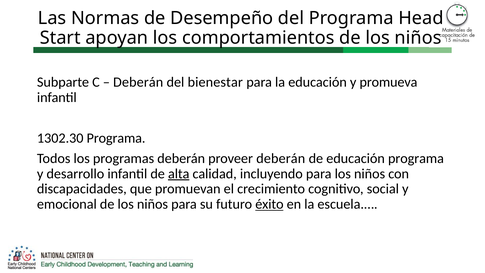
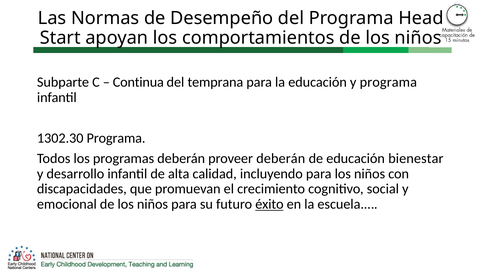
Deberán: Deberán -> Continua (138, 82)
bienestar: bienestar -> temprana (215, 82)
y promueva: promueva -> programa (388, 82)
educación programa: programa -> bienestar (416, 158)
alta underline: present -> none (179, 174)
